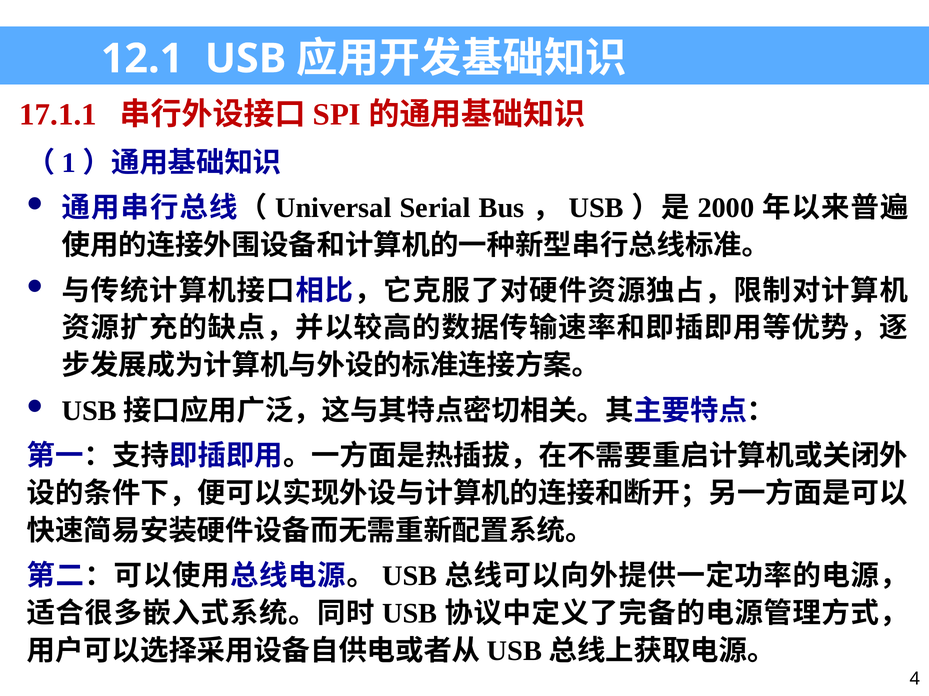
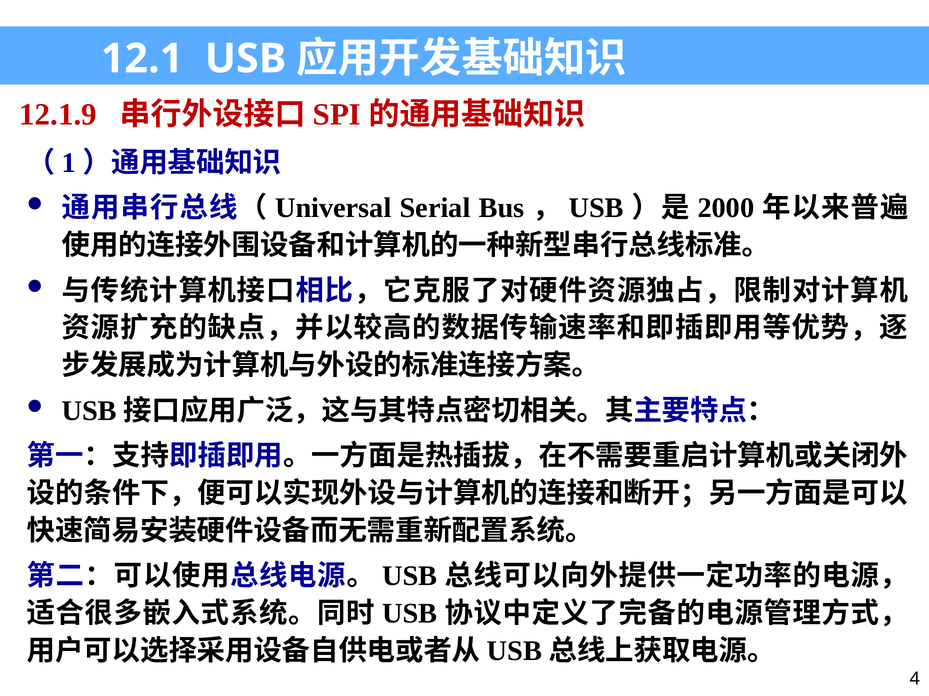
17.1.1: 17.1.1 -> 12.1.9 (58, 115)
